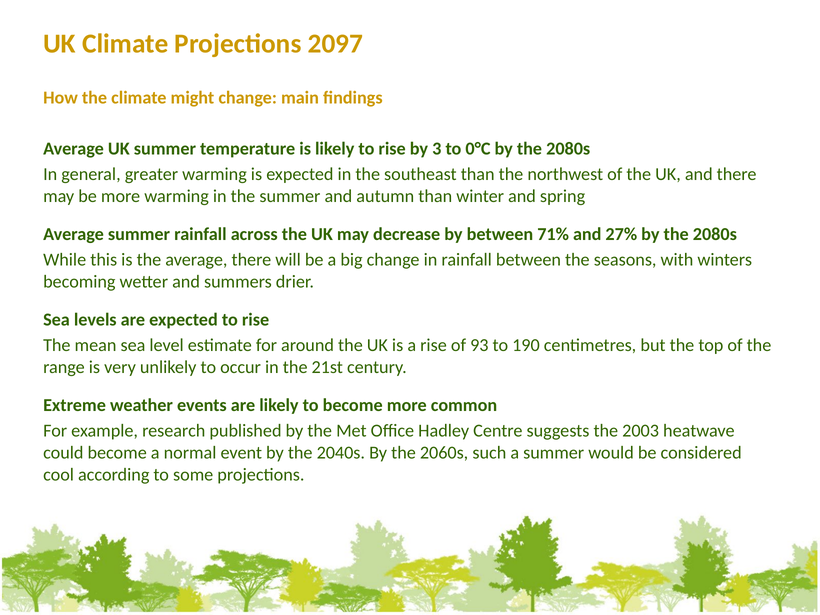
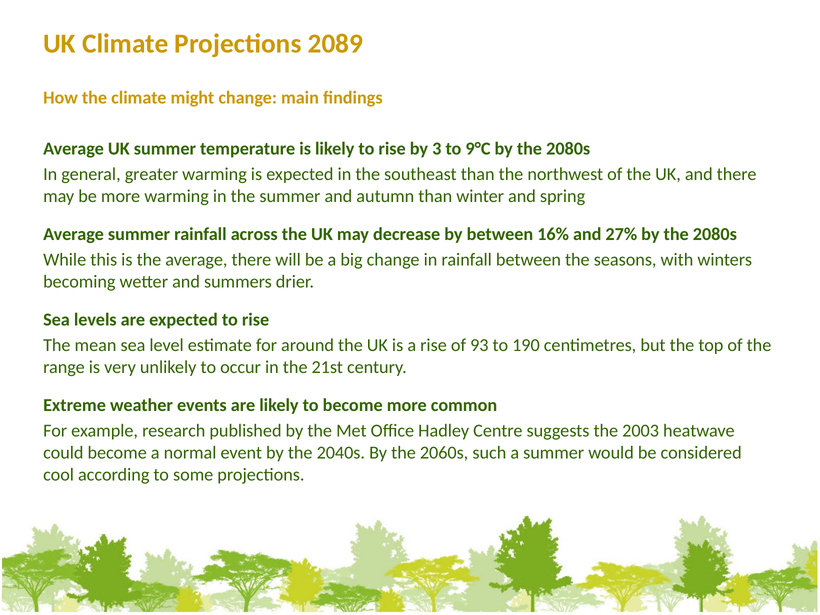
2097: 2097 -> 2089 (335, 44)
0°C: 0°C -> 9°C (478, 149)
71%: 71% -> 16% (553, 234)
